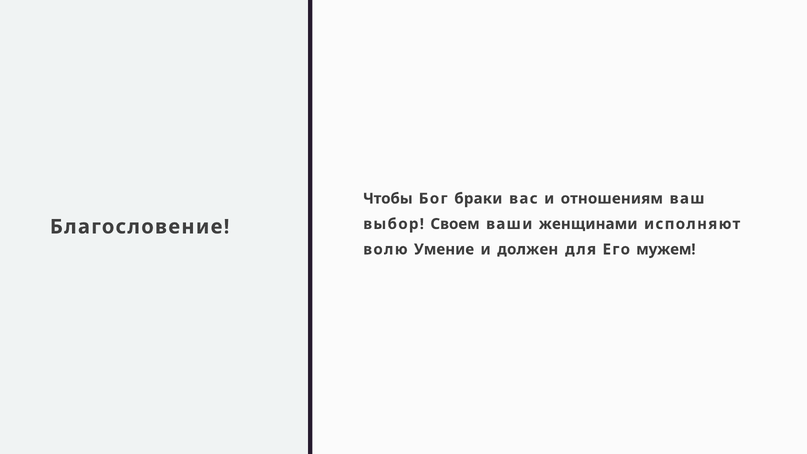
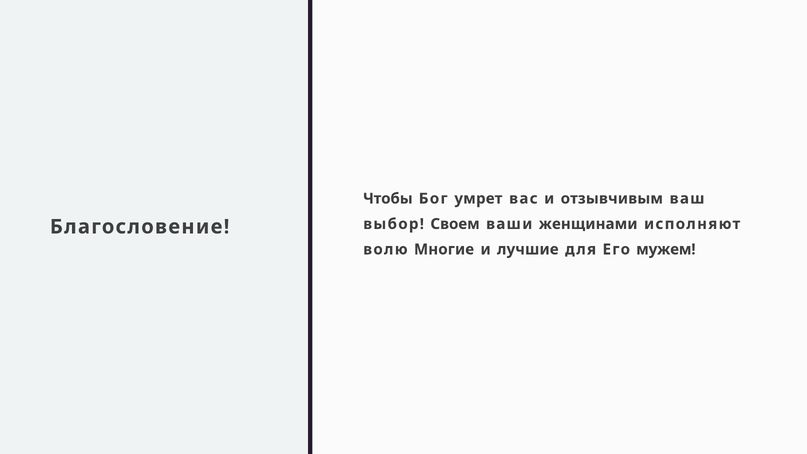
браки: браки -> умрет (478, 199)
отношениям: отношениям -> отзывчивым (612, 199)
Умение: Умение -> Многие (444, 249)
должен: должен -> лучшие (528, 249)
